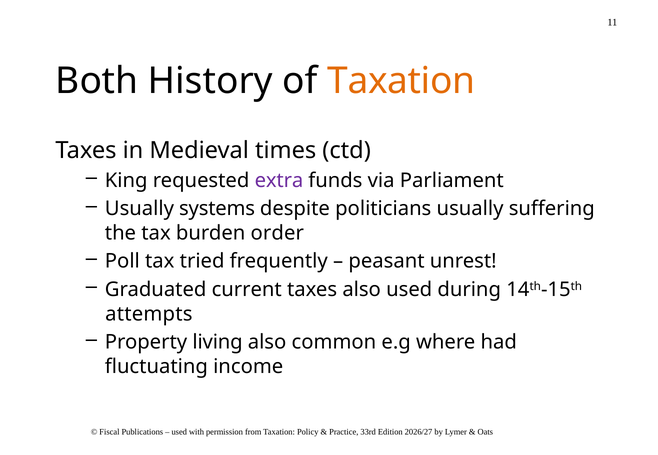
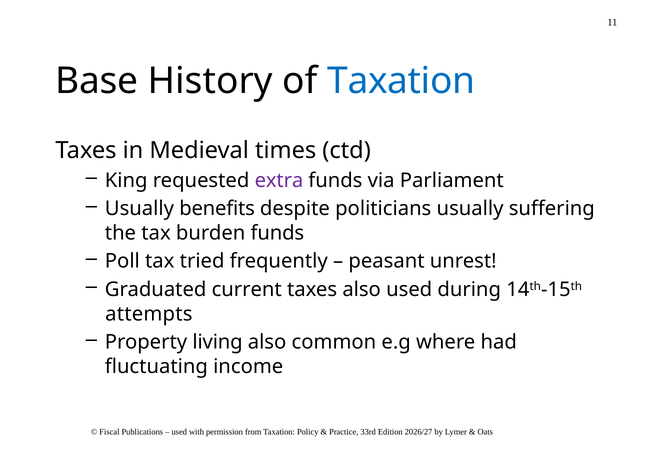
Both: Both -> Base (97, 81)
Taxation colour: orange -> blue (401, 81)
systems: systems -> benefits (217, 209)
burden order: order -> funds (277, 233)
